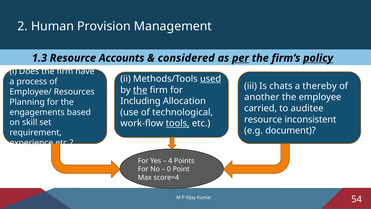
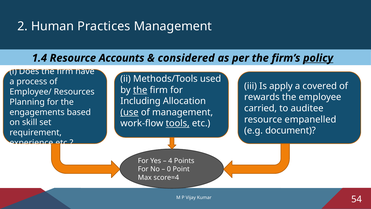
Provision: Provision -> Practices (104, 26)
1.3: 1.3 -> 1.4 (39, 58)
per underline: present -> none (241, 58)
used underline: present -> none (211, 79)
chats: chats -> apply (281, 86)
thereby: thereby -> covered (320, 86)
another: another -> rewards (262, 97)
use underline: none -> present (129, 112)
of technological: technological -> management (183, 112)
inconsistent: inconsistent -> empanelled (310, 119)
